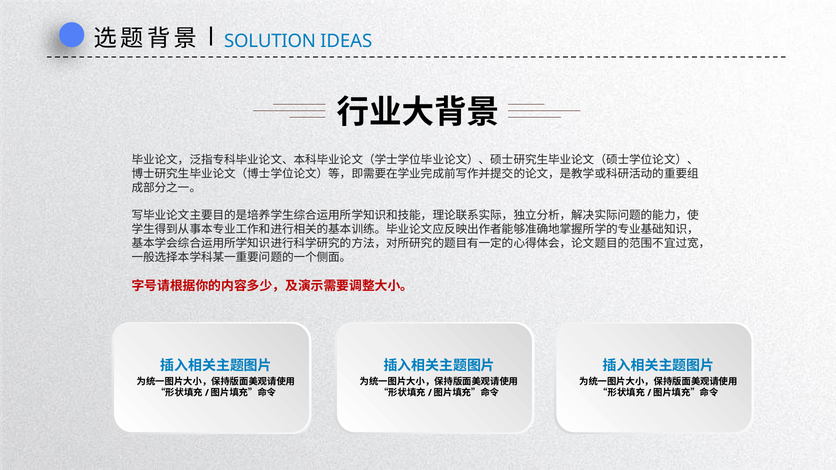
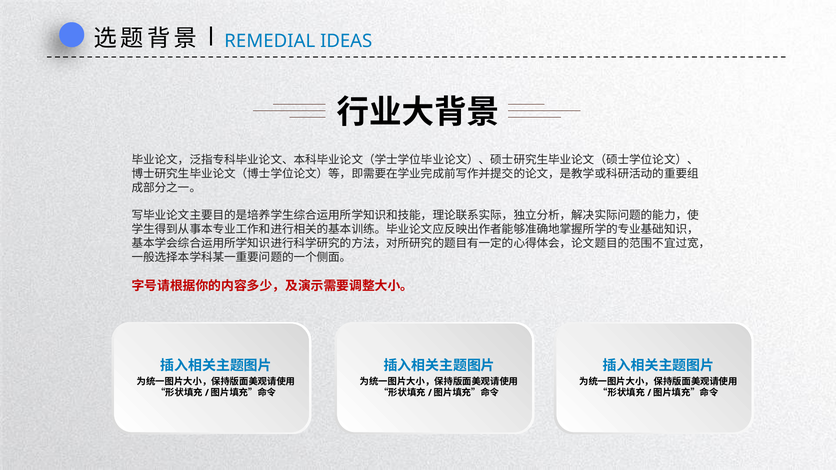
SOLUTION: SOLUTION -> REMEDIAL (270, 41)
